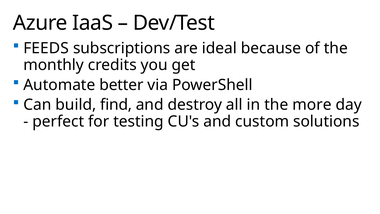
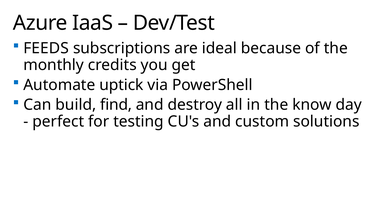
better: better -> uptick (121, 85)
more: more -> know (312, 105)
